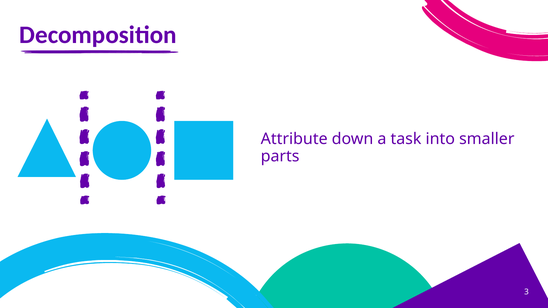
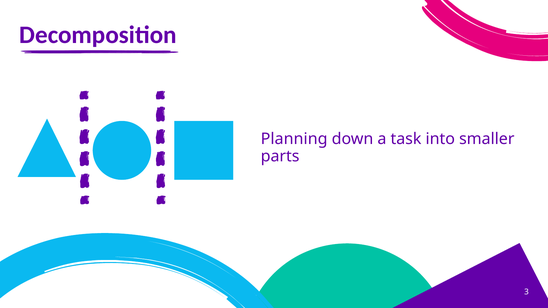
Attribute: Attribute -> Planning (294, 139)
